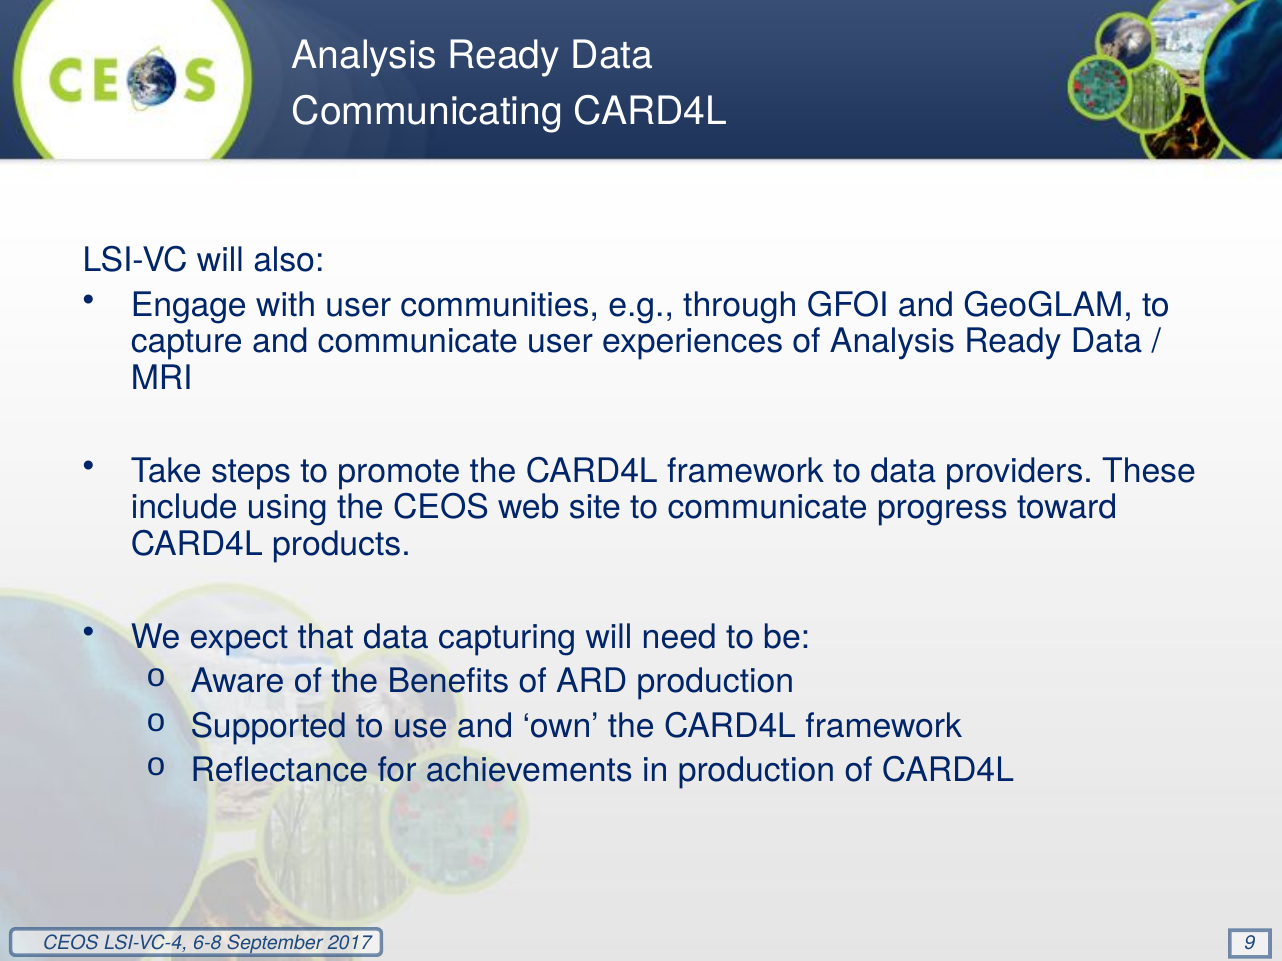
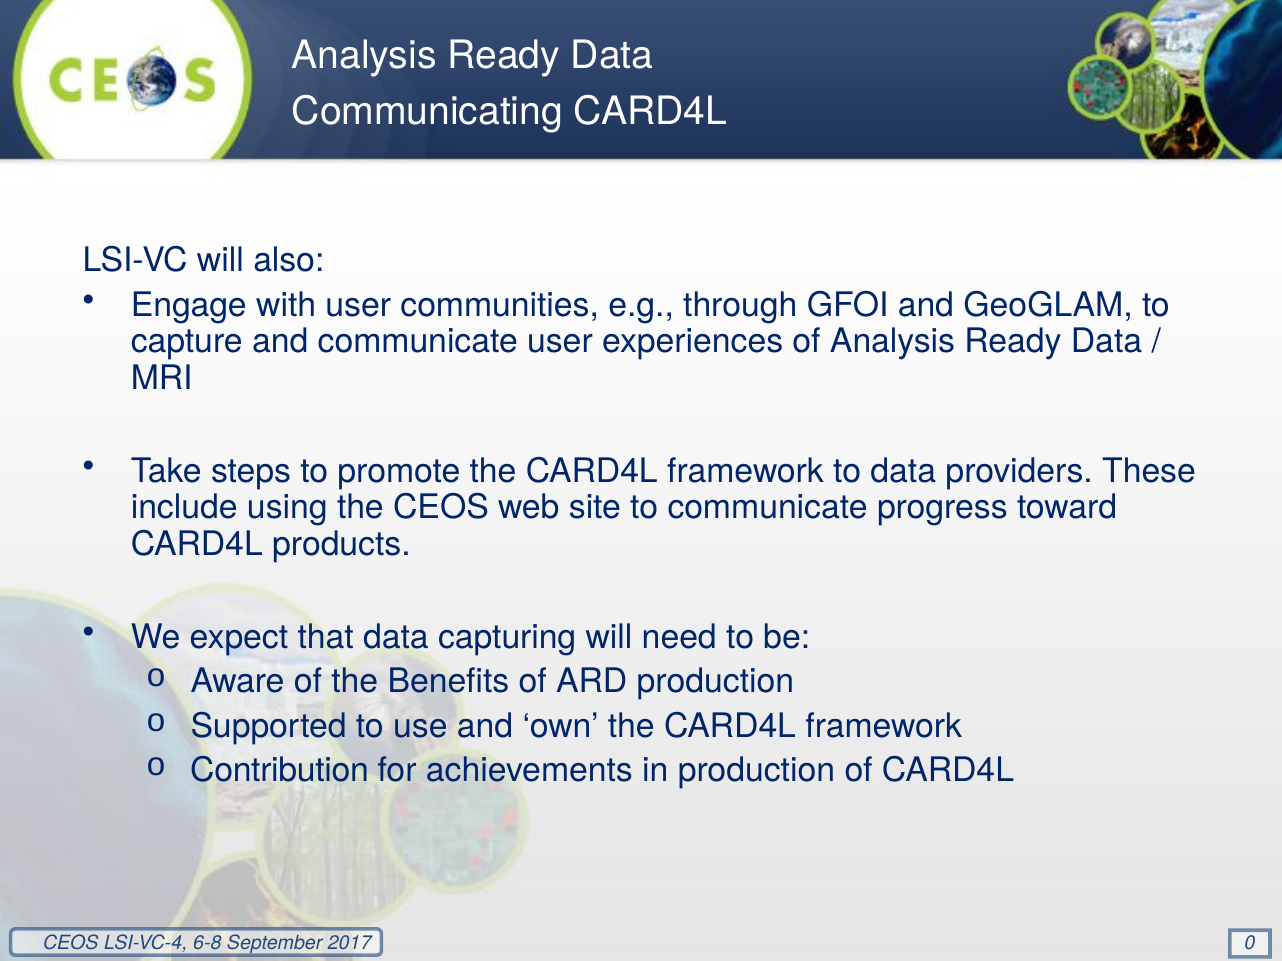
Reflectance: Reflectance -> Contribution (280, 771)
9: 9 -> 0 (1250, 944)
